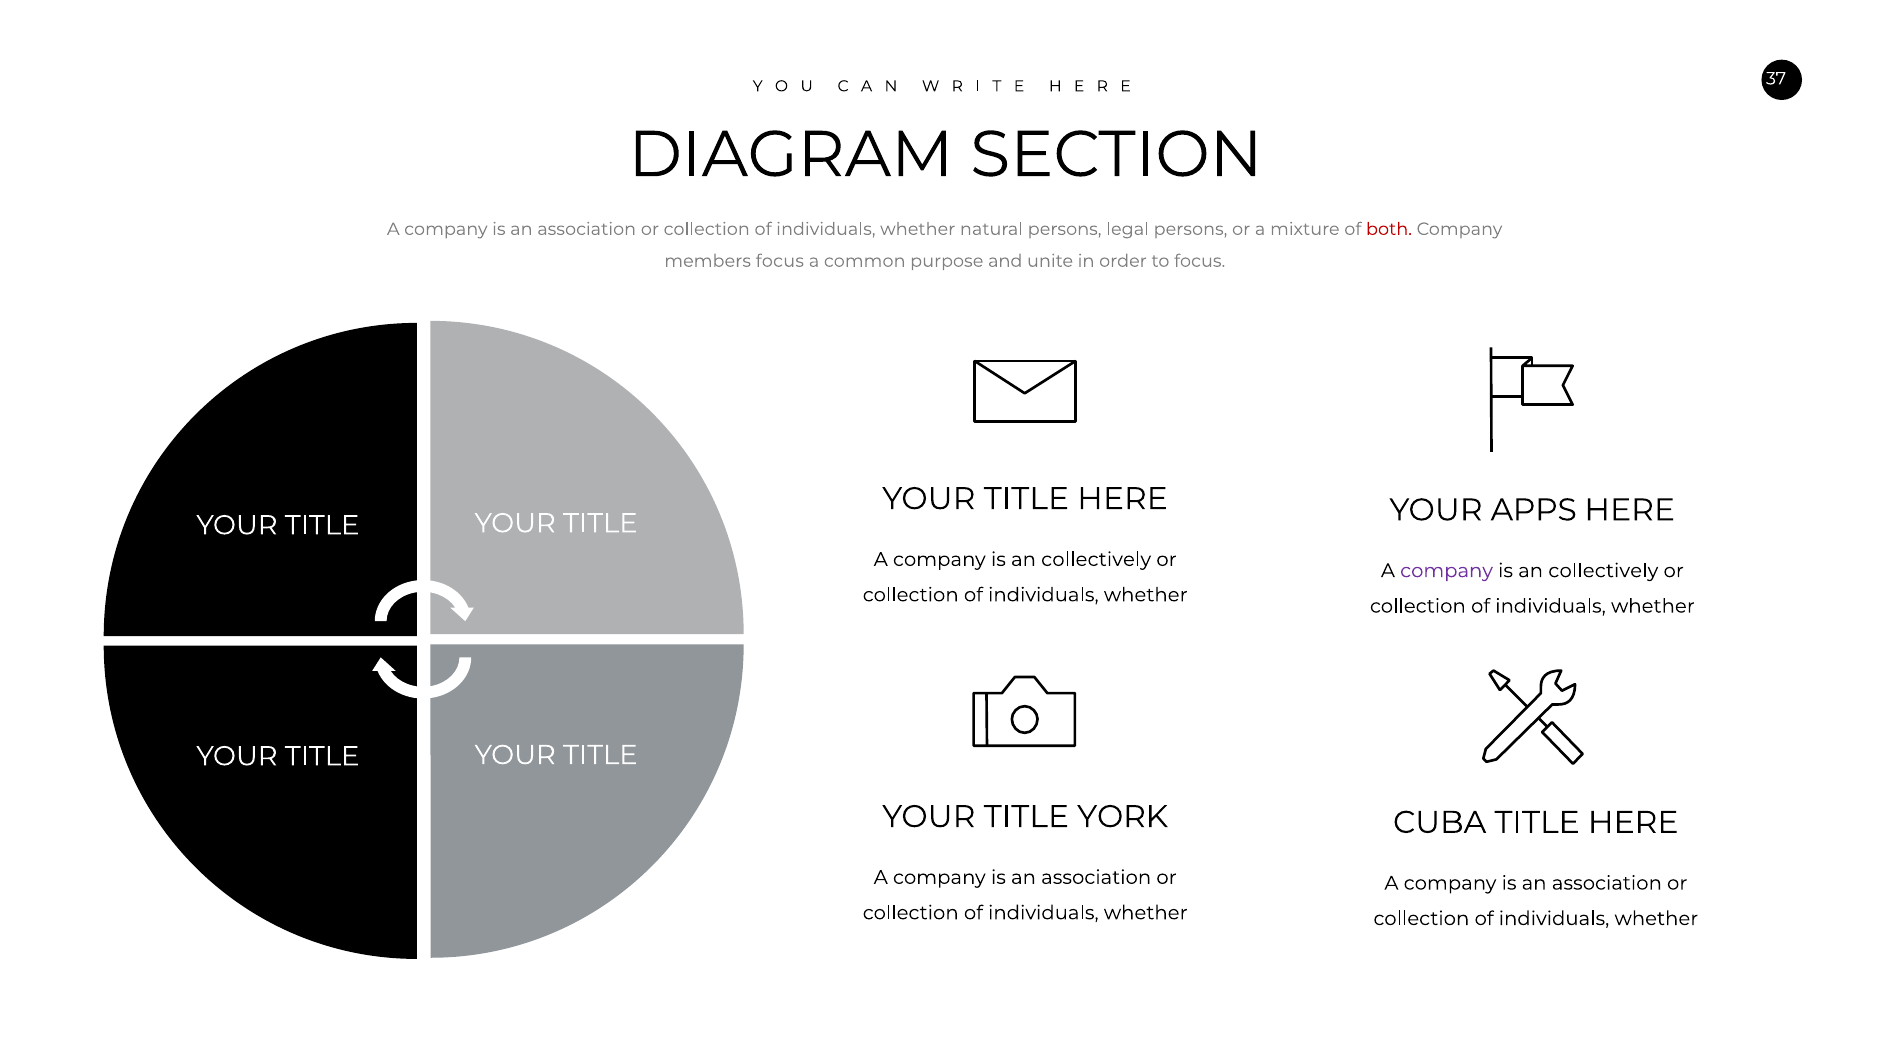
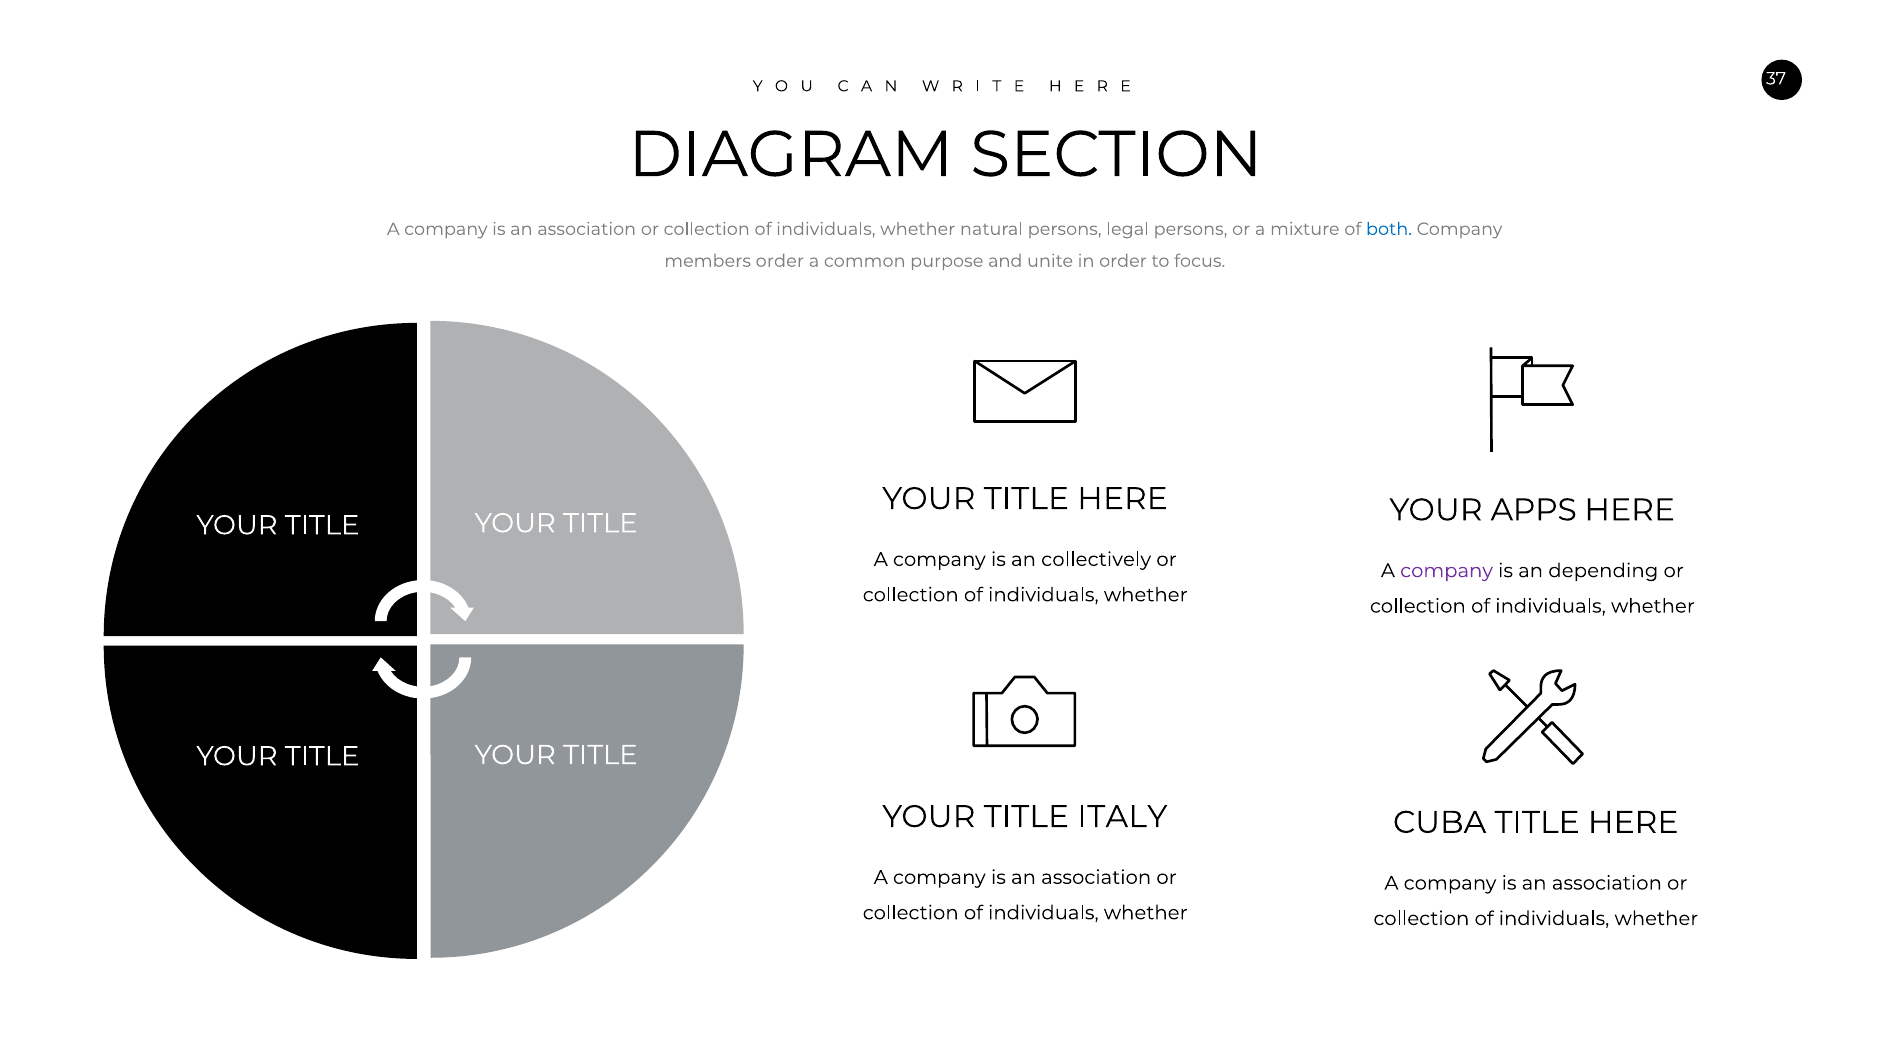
both colour: red -> blue (1389, 229)
members focus: focus -> order (780, 261)
collectively: collectively -> depending (1603, 571)
YORK: YORK -> ITALY (1122, 817)
